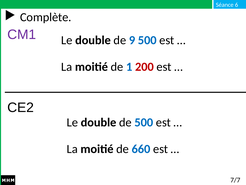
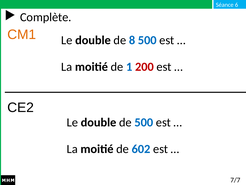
CM1 colour: purple -> orange (22, 35)
9: 9 -> 8 (132, 40)
660: 660 -> 602 (141, 149)
